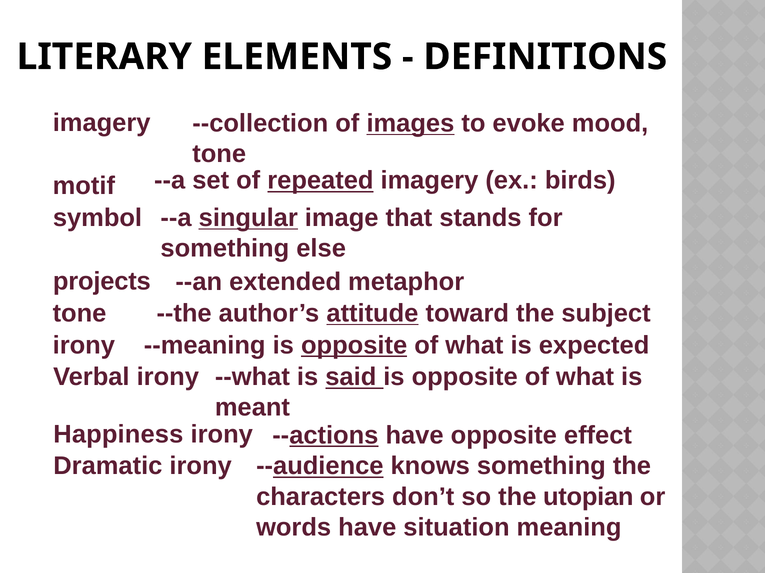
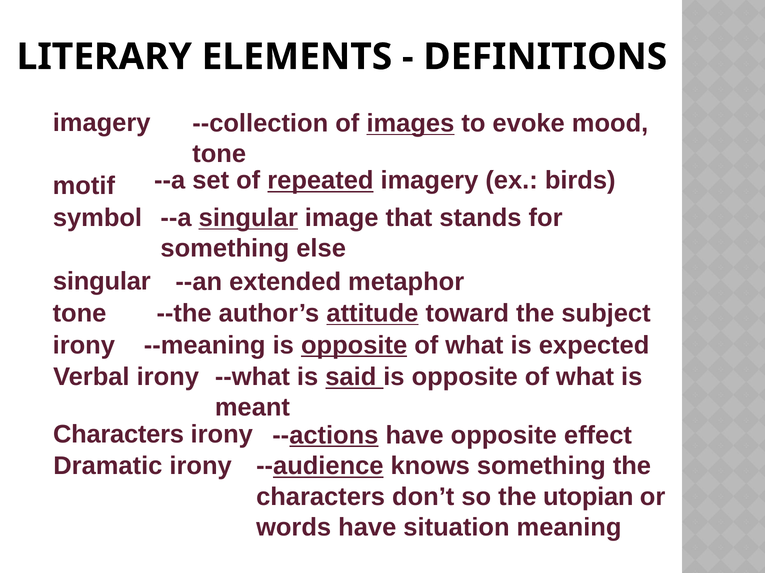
projects: projects -> singular (102, 282)
Happiness: Happiness -> Characters (119, 435)
